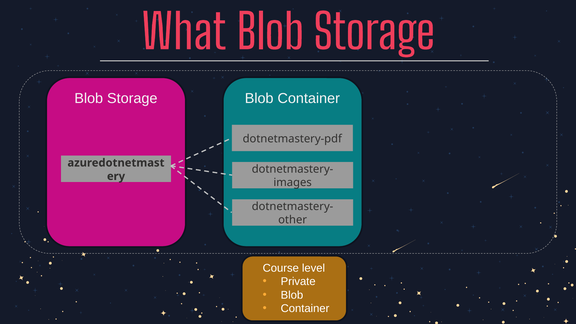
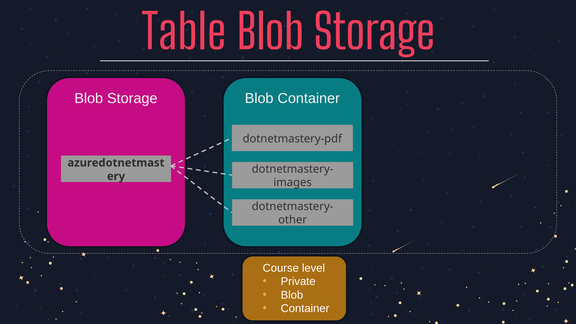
What: What -> Table (184, 33)
